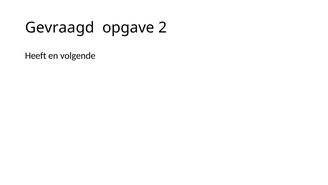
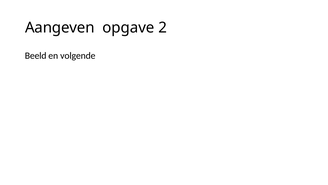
Gevraagd: Gevraagd -> Aangeven (60, 28)
Heeft: Heeft -> Beeld (36, 55)
